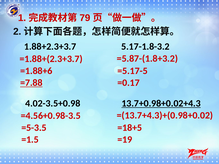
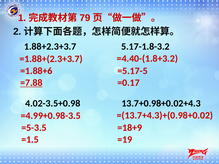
=5.87-(1.8+3.2: =5.87-(1.8+3.2 -> =4.40-(1.8+3.2 (147, 59)
13.7+0.98+0.02+4.3 underline: present -> none (161, 104)
=4.56+0.98-3.5: =4.56+0.98-3.5 -> =4.99+0.98-3.5 (51, 116)
=18+5: =18+5 -> =18+9 (130, 128)
